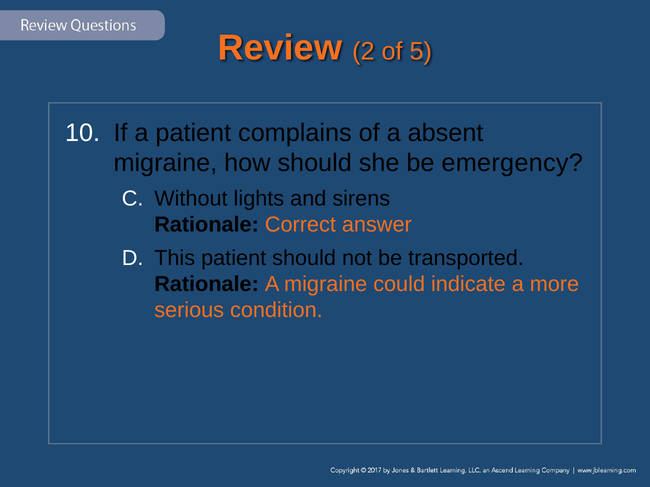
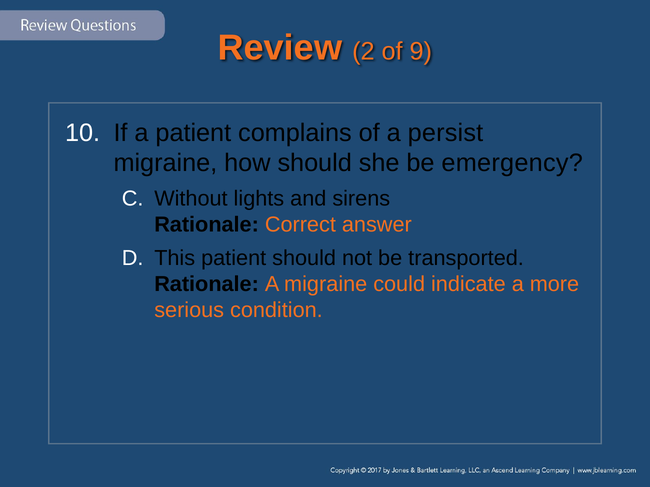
5: 5 -> 9 (421, 51)
absent: absent -> persist (445, 133)
